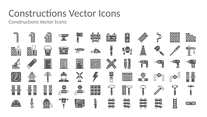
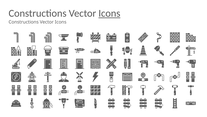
Icons underline: none -> present (109, 13)
